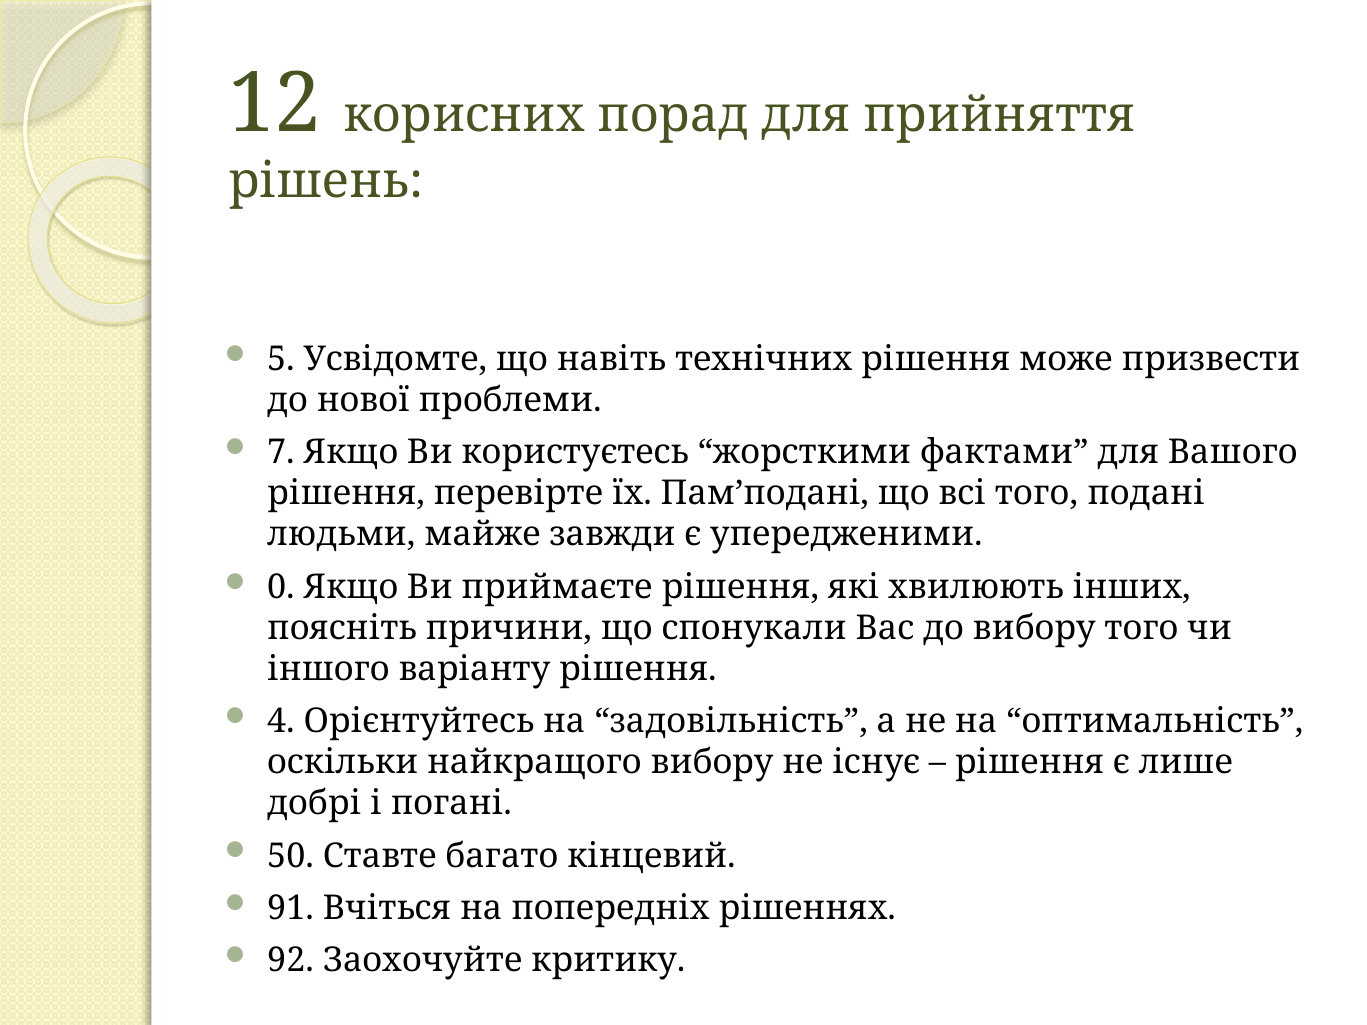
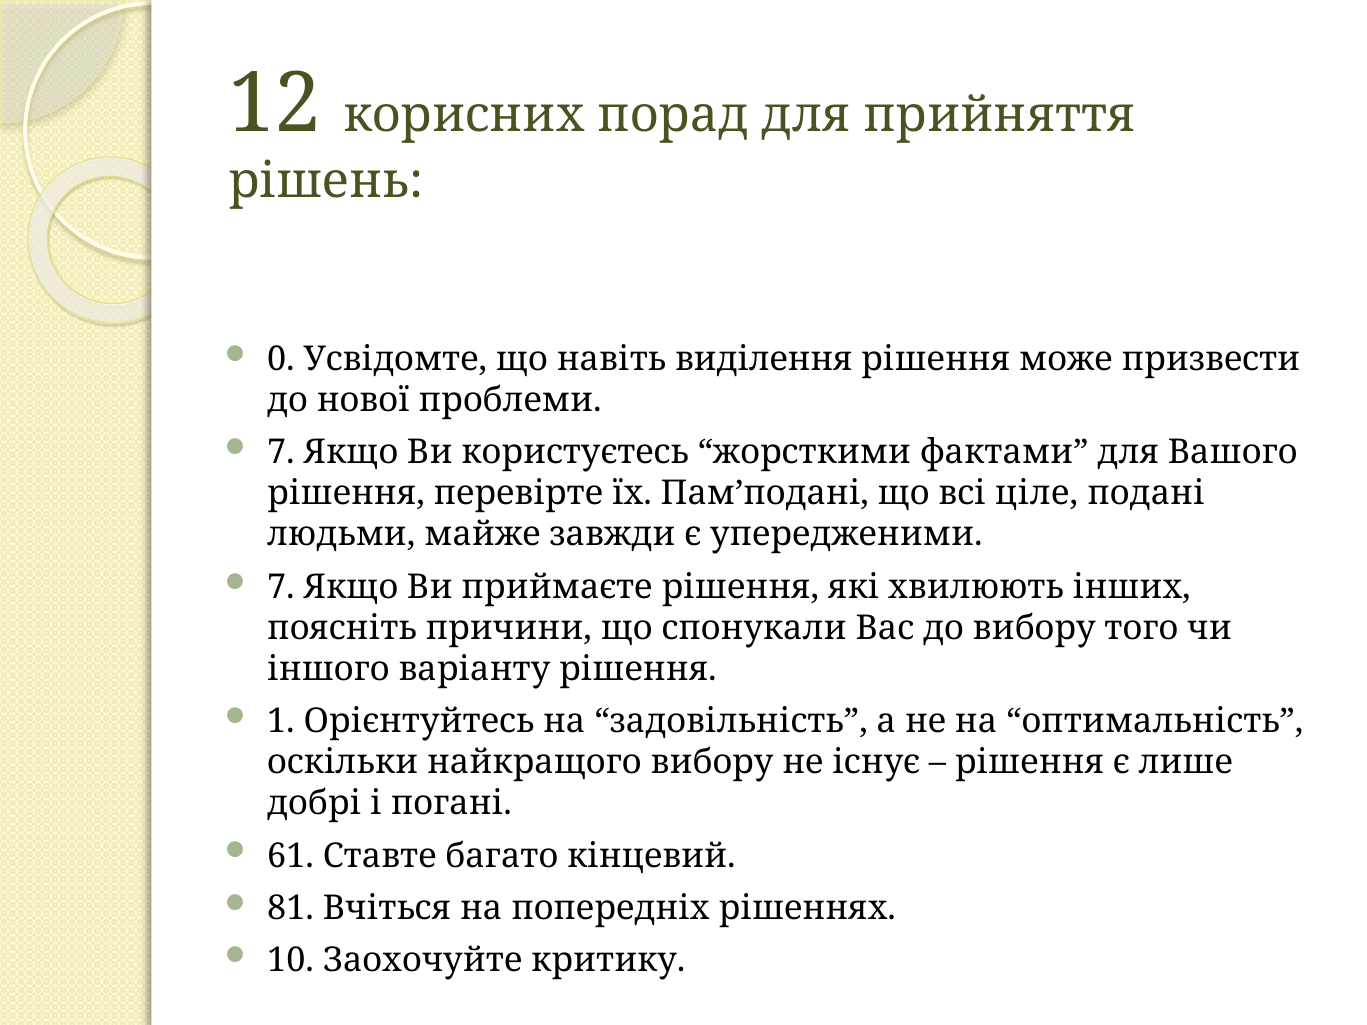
5: 5 -> 0 (281, 359)
технічних: технічних -> виділення (764, 359)
всі того: того -> ціле (1037, 494)
0: 0 -> 7 (281, 587)
4: 4 -> 1 (281, 722)
50: 50 -> 61 (291, 856)
91: 91 -> 81 (291, 908)
92: 92 -> 10 (291, 961)
